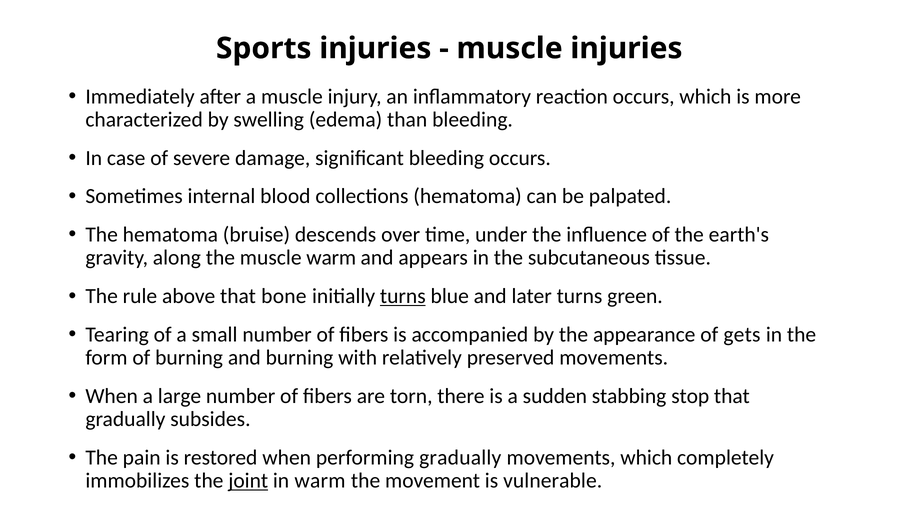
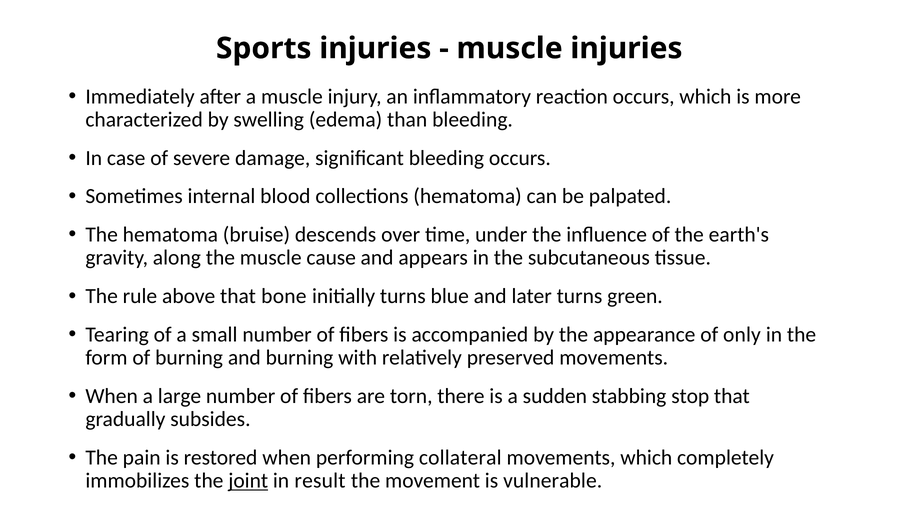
muscle warm: warm -> cause (331, 258)
turns underline: present -> none (403, 296)
gets: gets -> only (742, 334)
performing gradually: gradually -> collateral (460, 457)
in warm: warm -> result (320, 480)
